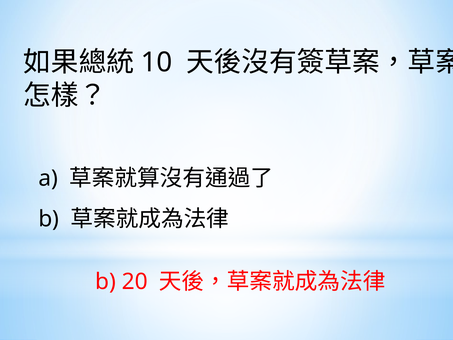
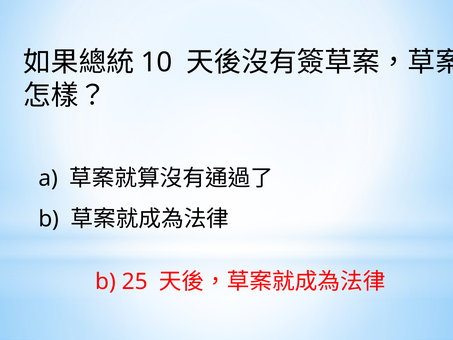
20: 20 -> 25 (135, 282)
